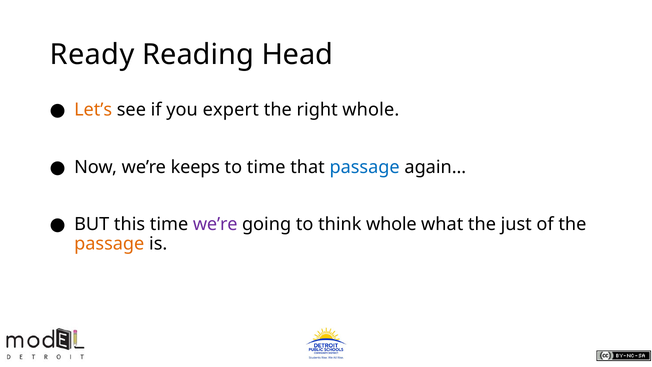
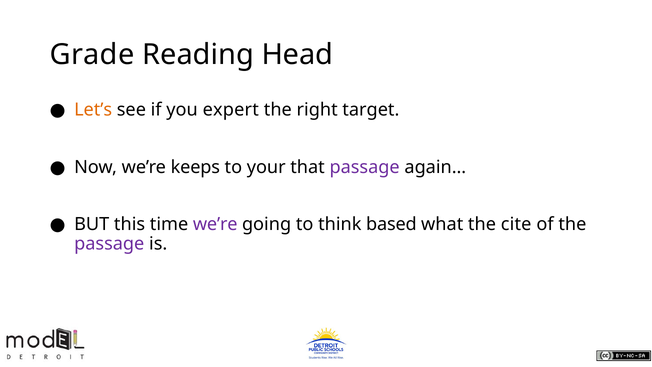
Ready: Ready -> Grade (92, 55)
right whole: whole -> target (371, 110)
to time: time -> your (266, 167)
passage colour: blue -> purple (365, 167)
think whole: whole -> based (391, 224)
just: just -> cite (516, 224)
passage colour: orange -> purple (109, 244)
